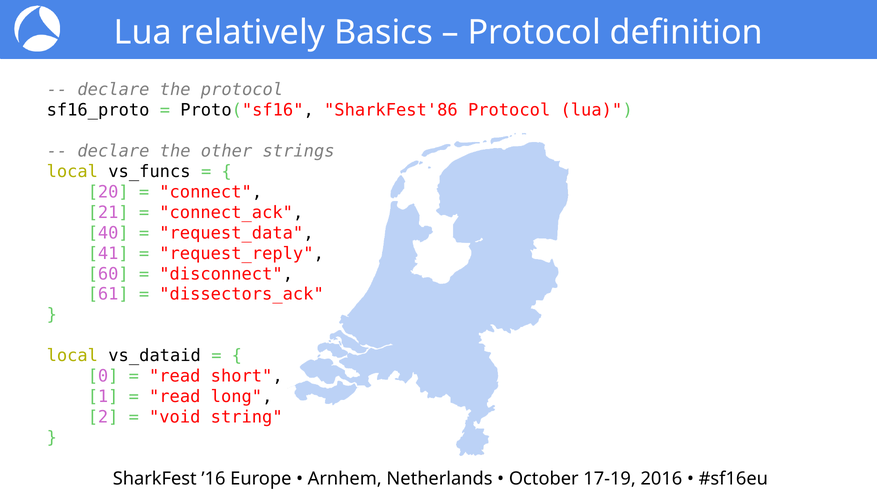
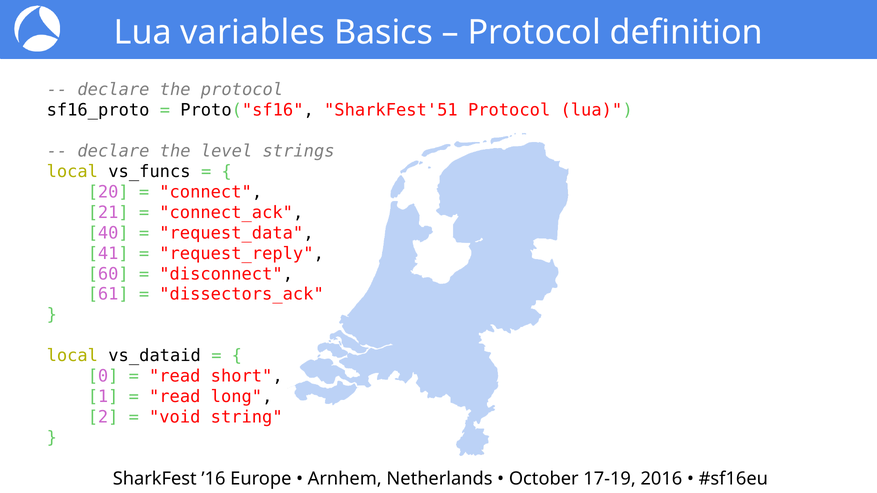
relatively: relatively -> variables (253, 32)
SharkFest'86: SharkFest'86 -> SharkFest'51 (391, 110)
other: other -> level (227, 151)
